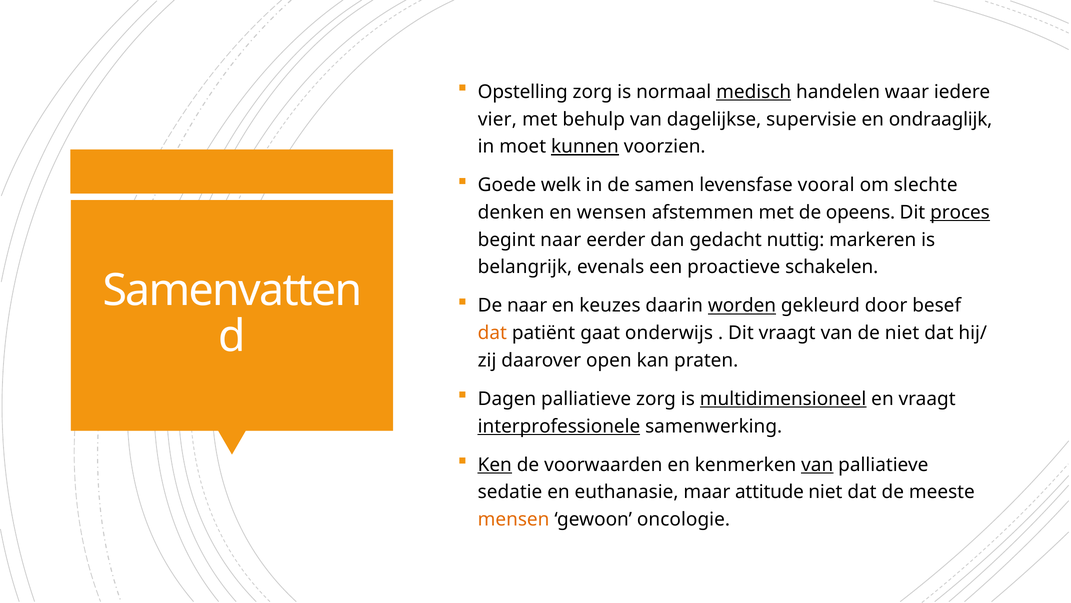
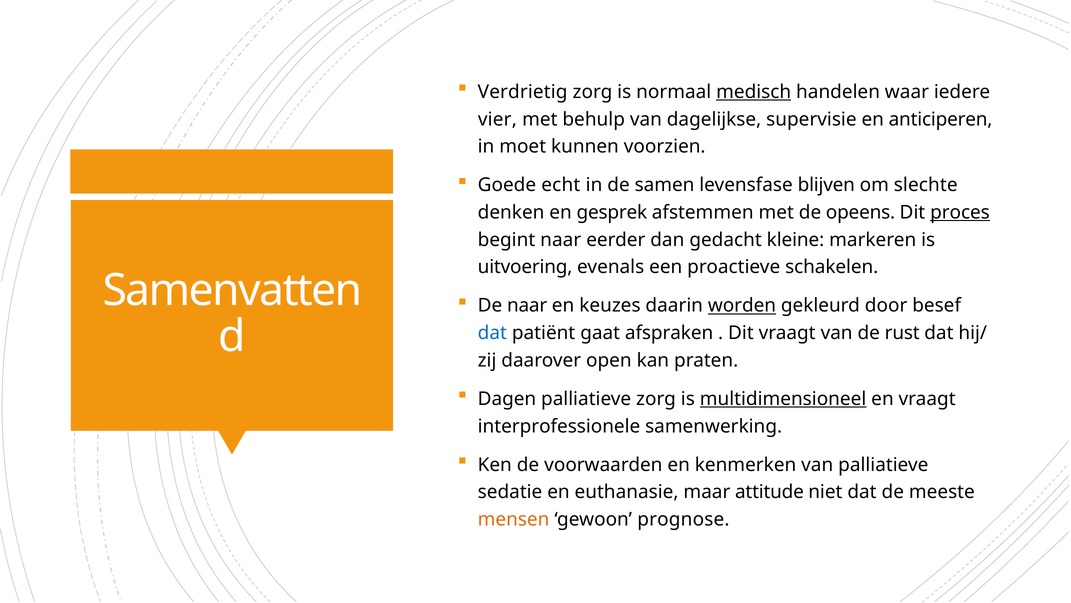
Opstelling: Opstelling -> Verdrietig (523, 92)
ondraaglijk: ondraaglijk -> anticiperen (941, 119)
kunnen underline: present -> none (585, 146)
welk: welk -> echt (561, 185)
vooral: vooral -> blijven (826, 185)
wensen: wensen -> gesprek (612, 212)
nuttig: nuttig -> kleine (796, 240)
belangrijk: belangrijk -> uitvoering (525, 267)
dat colour: orange -> blue (492, 333)
onderwijs: onderwijs -> afspraken (669, 333)
de niet: niet -> rust (902, 333)
interprofessionele underline: present -> none (559, 426)
Ken underline: present -> none (495, 464)
van underline: present -> none (817, 464)
oncologie: oncologie -> prognose (683, 519)
